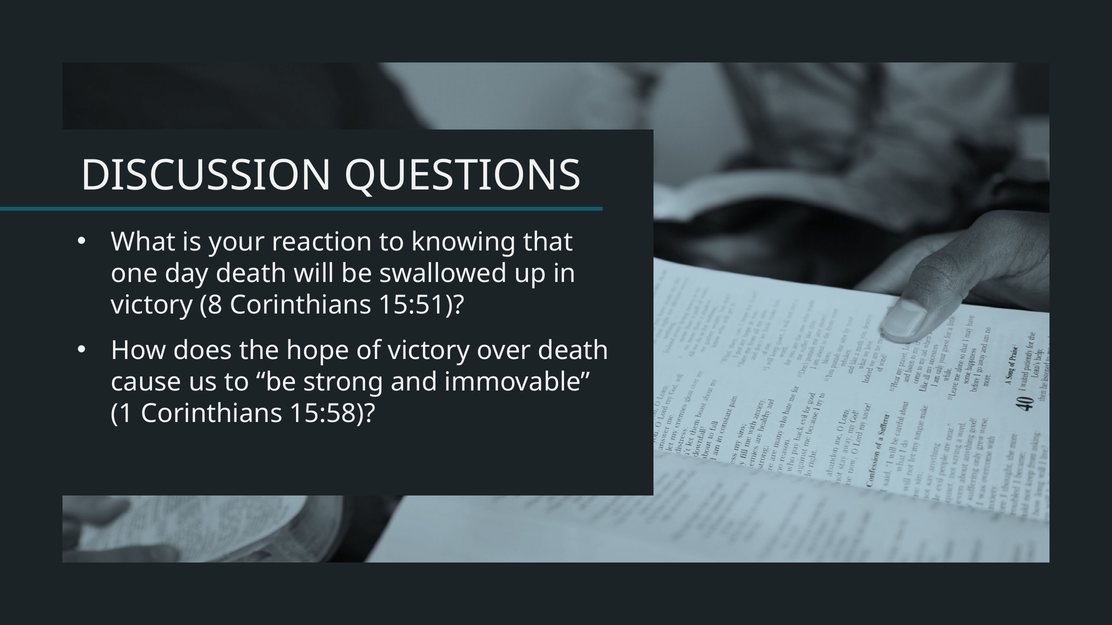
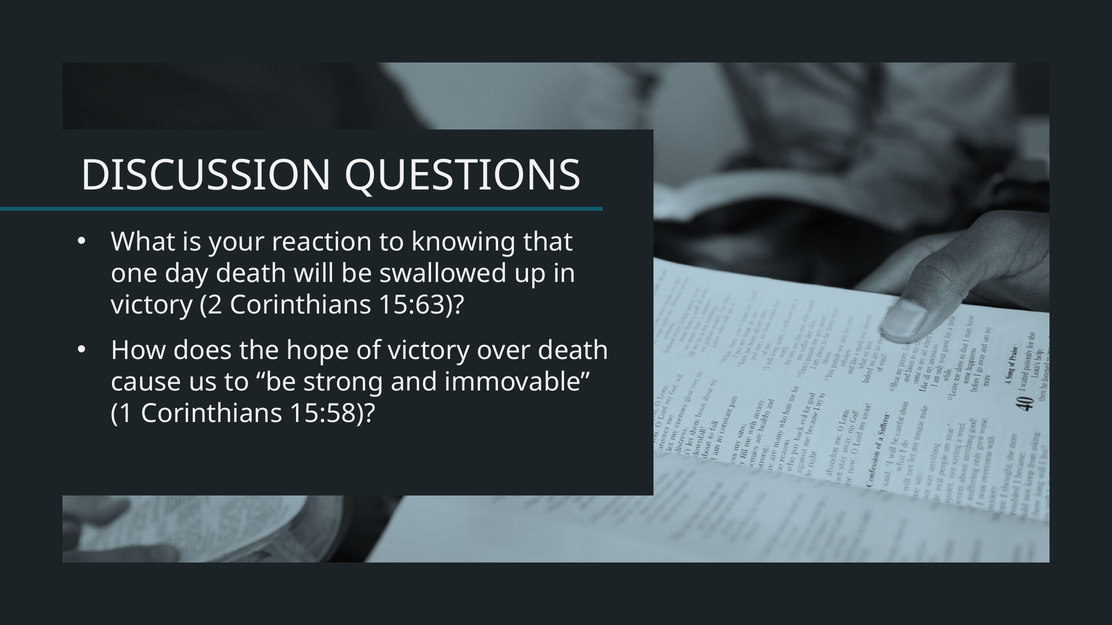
8: 8 -> 2 (211, 305)
15:51: 15:51 -> 15:63 (422, 305)
